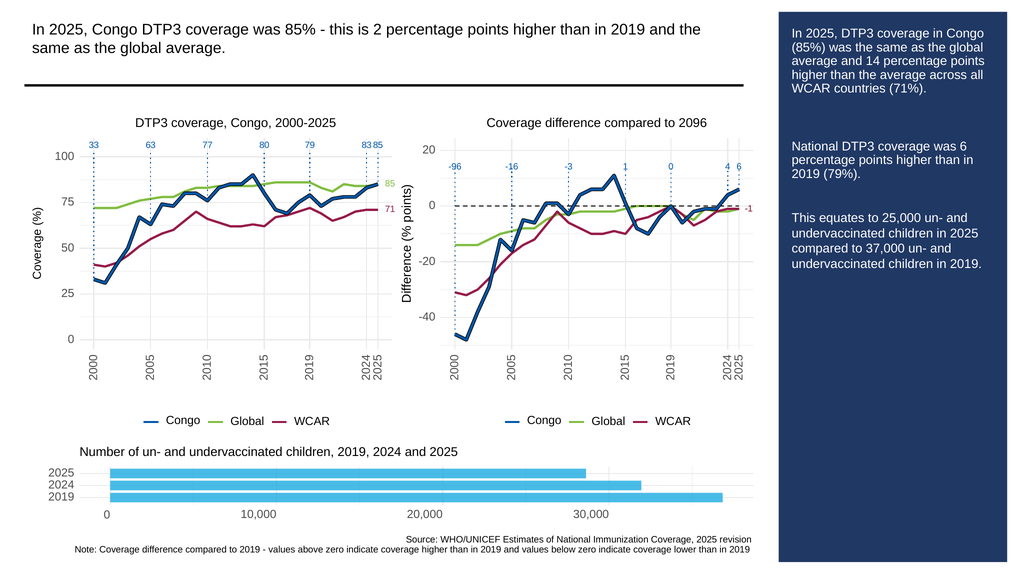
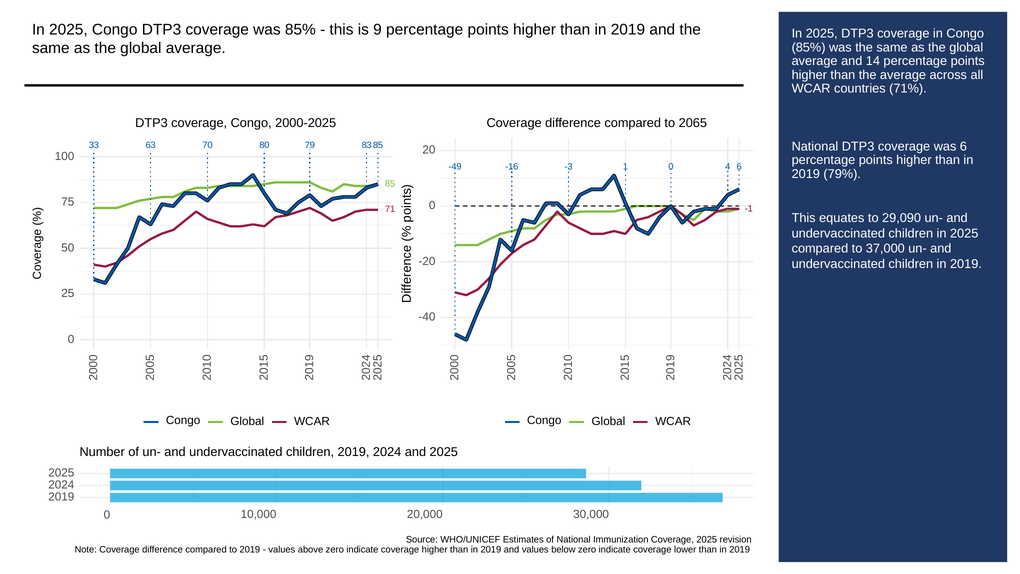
is 2: 2 -> 9 (377, 29)
2096: 2096 -> 2065 (693, 123)
77: 77 -> 70 (208, 145)
-96: -96 -> -49 (455, 167)
25,000: 25,000 -> 29,090 (902, 218)
